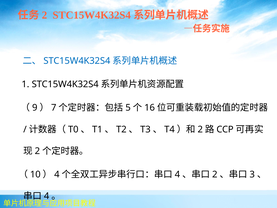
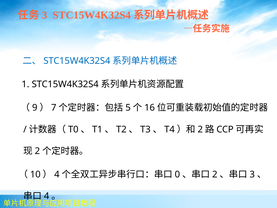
2: 2 -> 3 (44, 15)
4: 4 -> 0 (177, 174)
